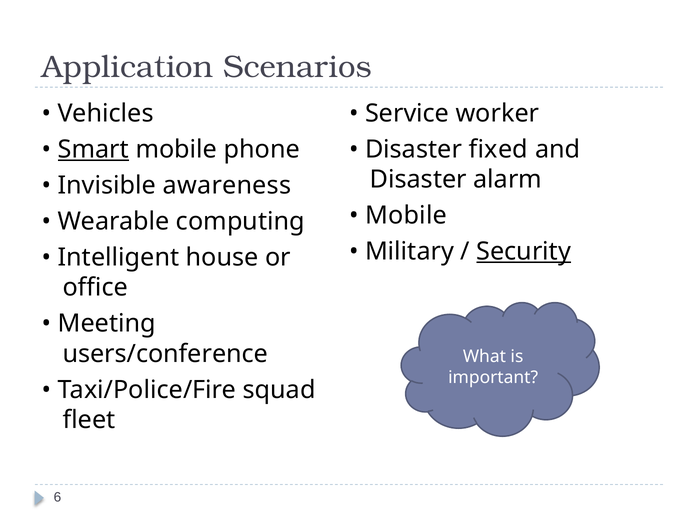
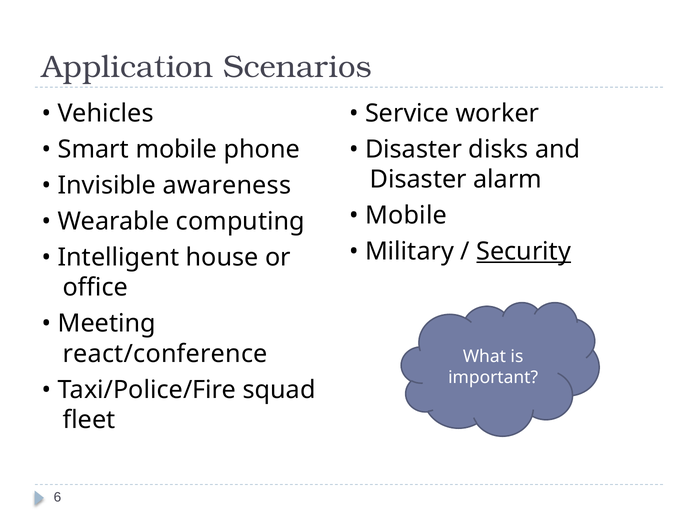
Smart underline: present -> none (93, 150)
fixed: fixed -> disks (498, 150)
users/conference: users/conference -> react/conference (165, 354)
